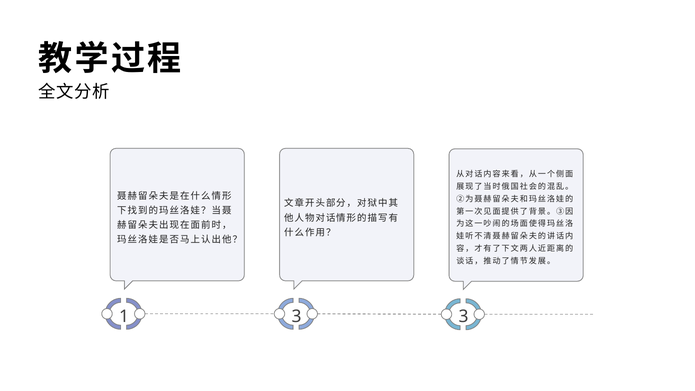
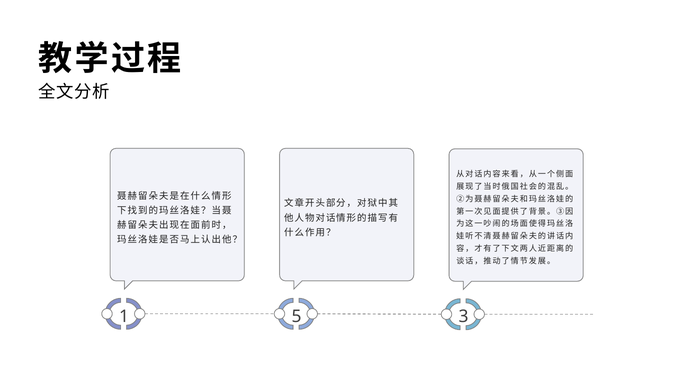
1 3: 3 -> 5 (297, 317)
